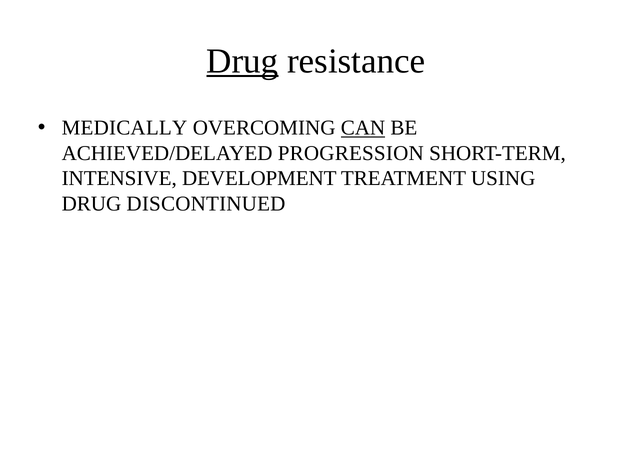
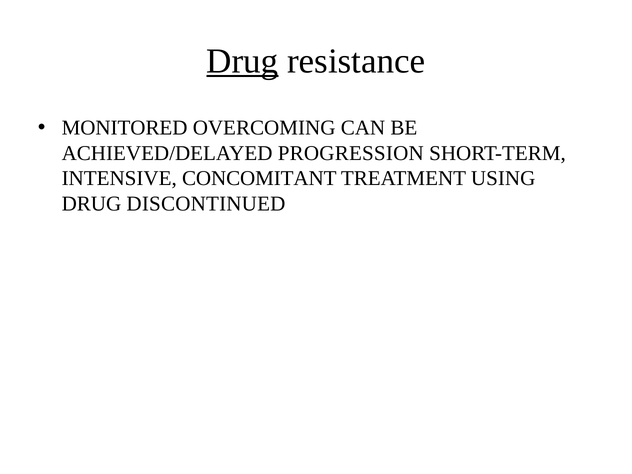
MEDICALLY: MEDICALLY -> MONITORED (125, 128)
CAN underline: present -> none (363, 128)
DEVELOPMENT: DEVELOPMENT -> CONCOMITANT (259, 178)
